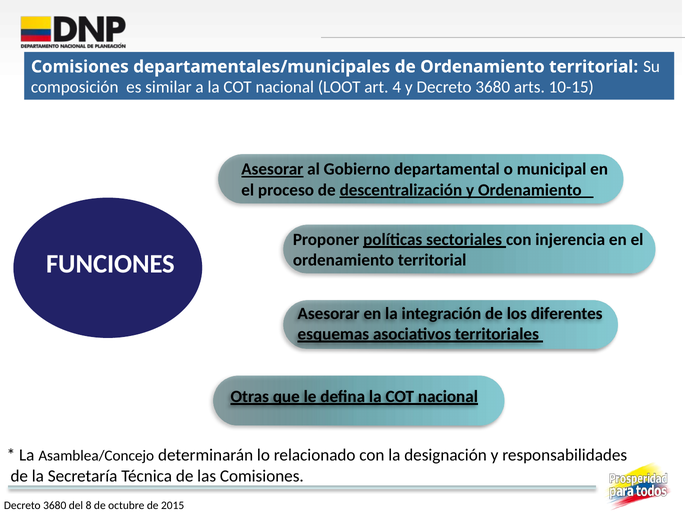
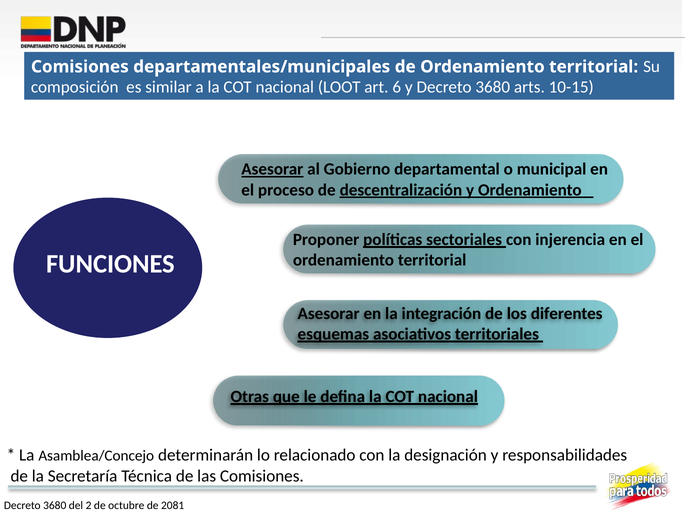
4: 4 -> 6 (397, 87)
8: 8 -> 2 (89, 505)
2015: 2015 -> 2081 (173, 505)
